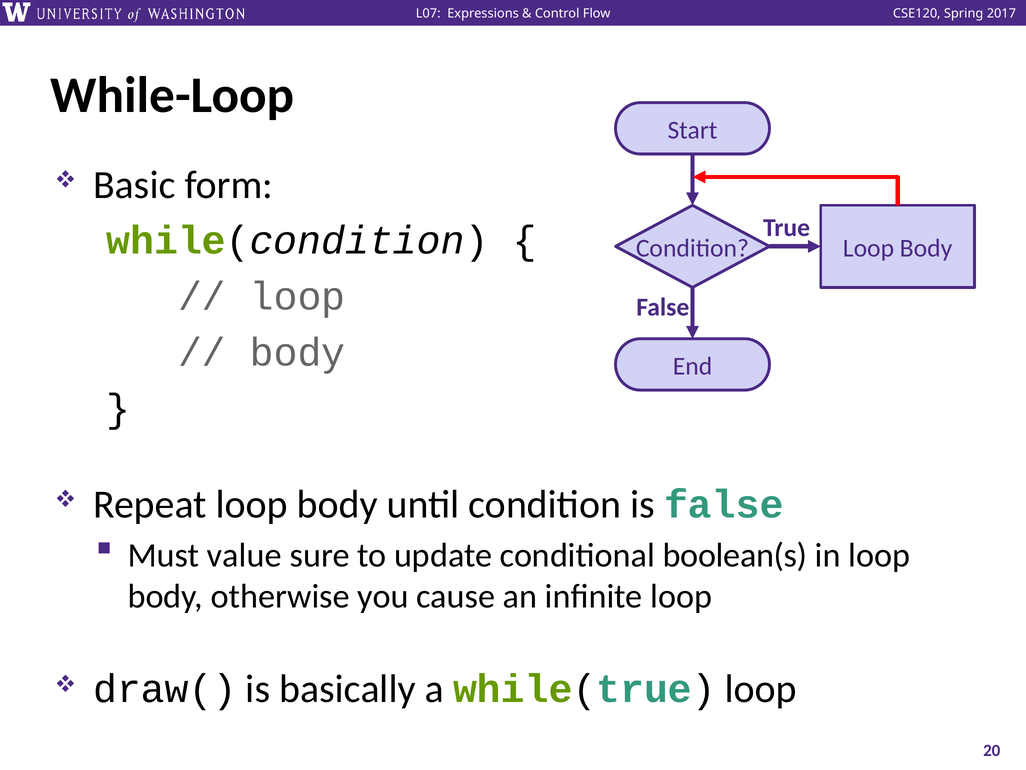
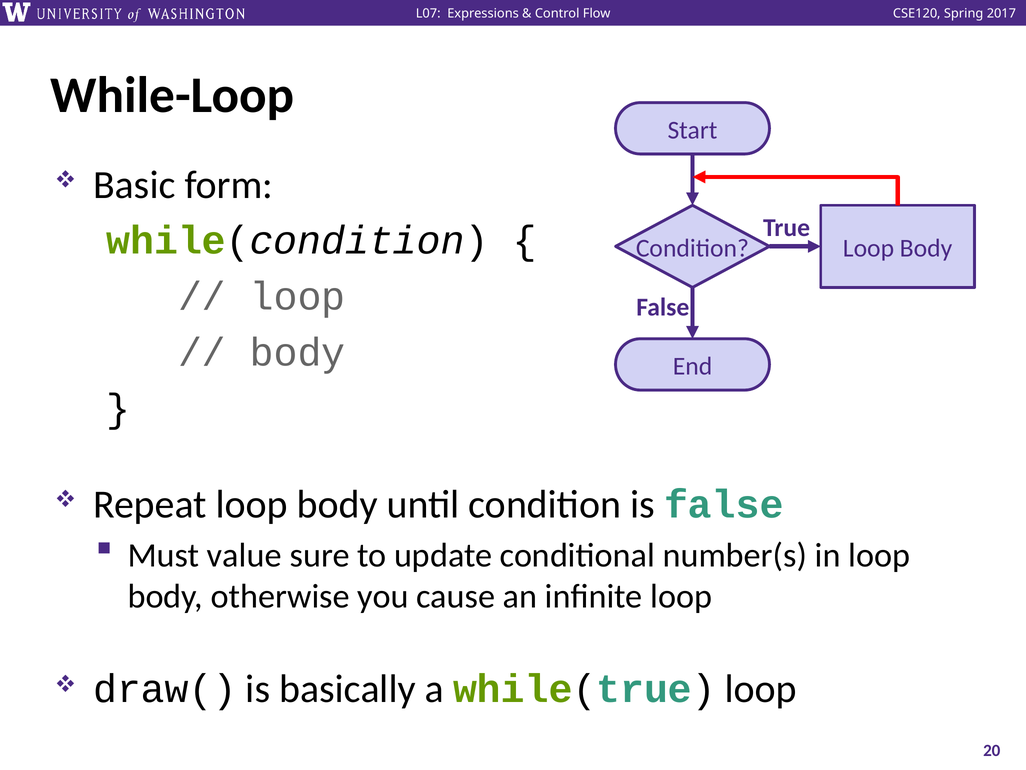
boolean(s: boolean(s -> number(s (735, 555)
